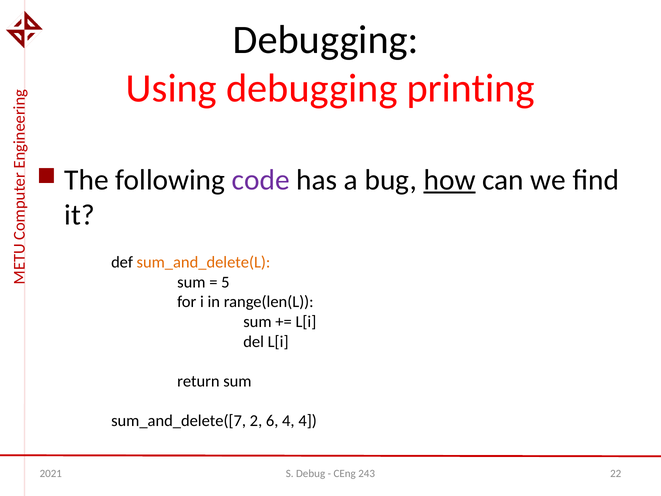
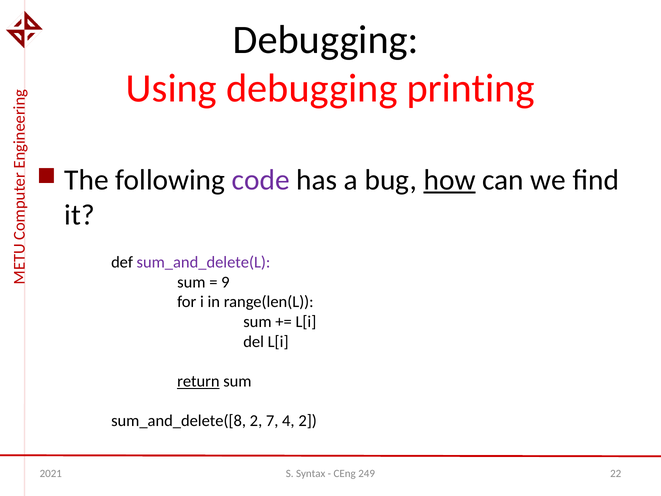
sum_and_delete(L colour: orange -> purple (203, 262)
5: 5 -> 9 (225, 282)
return underline: none -> present (198, 381)
sum_and_delete([7: sum_and_delete([7 -> sum_and_delete([8 (179, 421)
6: 6 -> 7 (272, 421)
4 4: 4 -> 2 (308, 421)
Debug: Debug -> Syntax (311, 473)
243: 243 -> 249 (367, 473)
